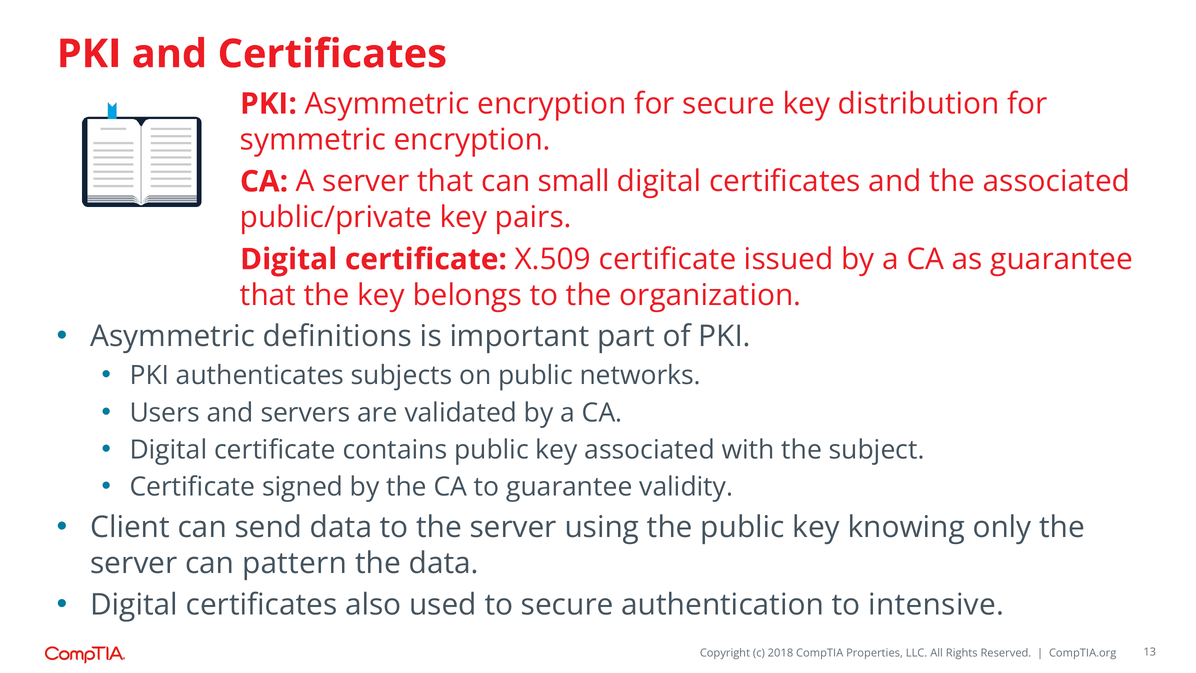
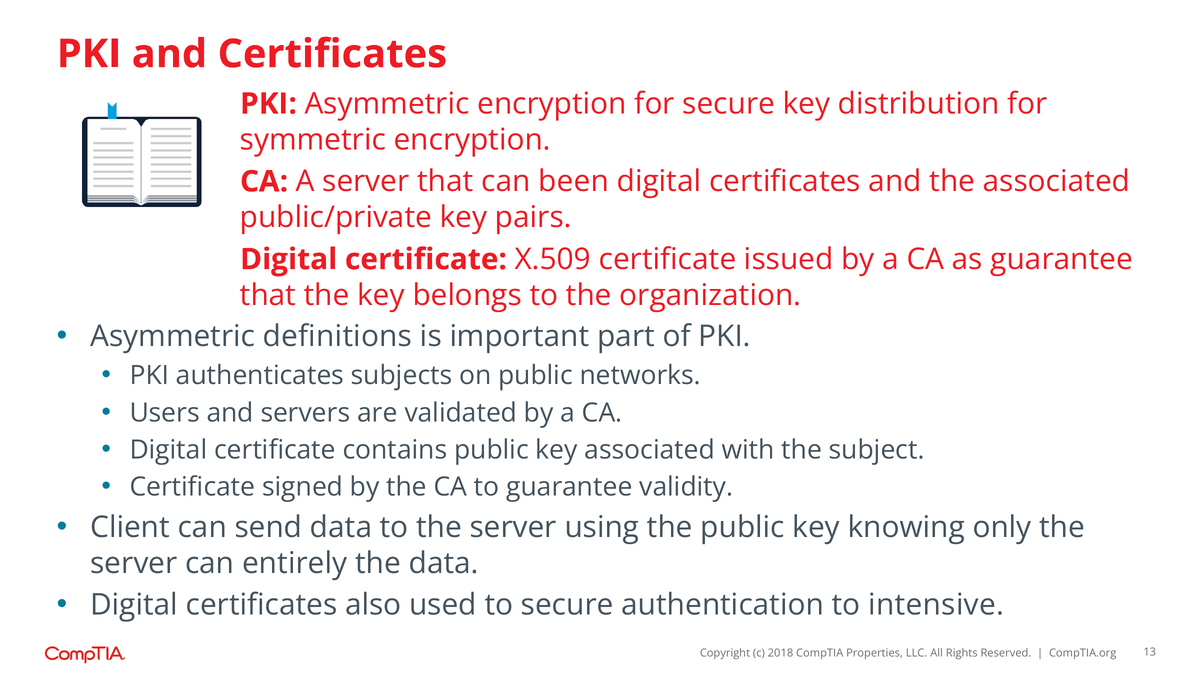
small: small -> been (574, 182)
pattern: pattern -> entirely (295, 563)
